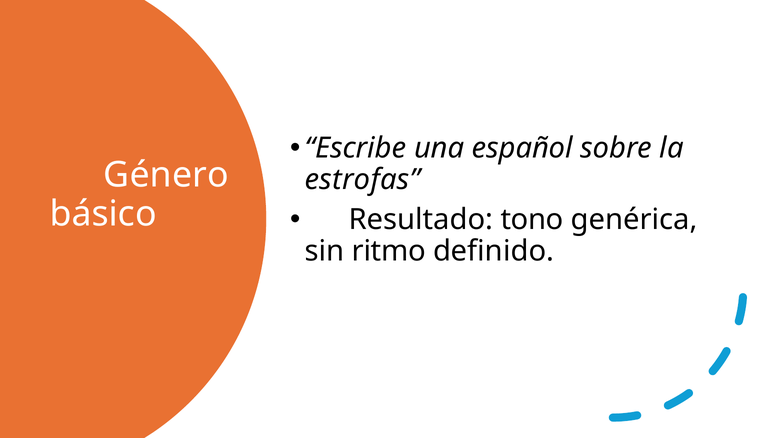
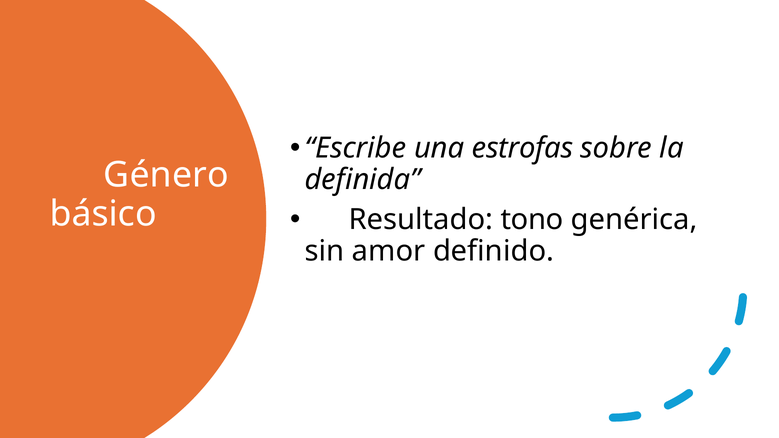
español: español -> estrofas (522, 148)
estrofas: estrofas -> definida (363, 180)
ritmo: ritmo -> amor (389, 251)
